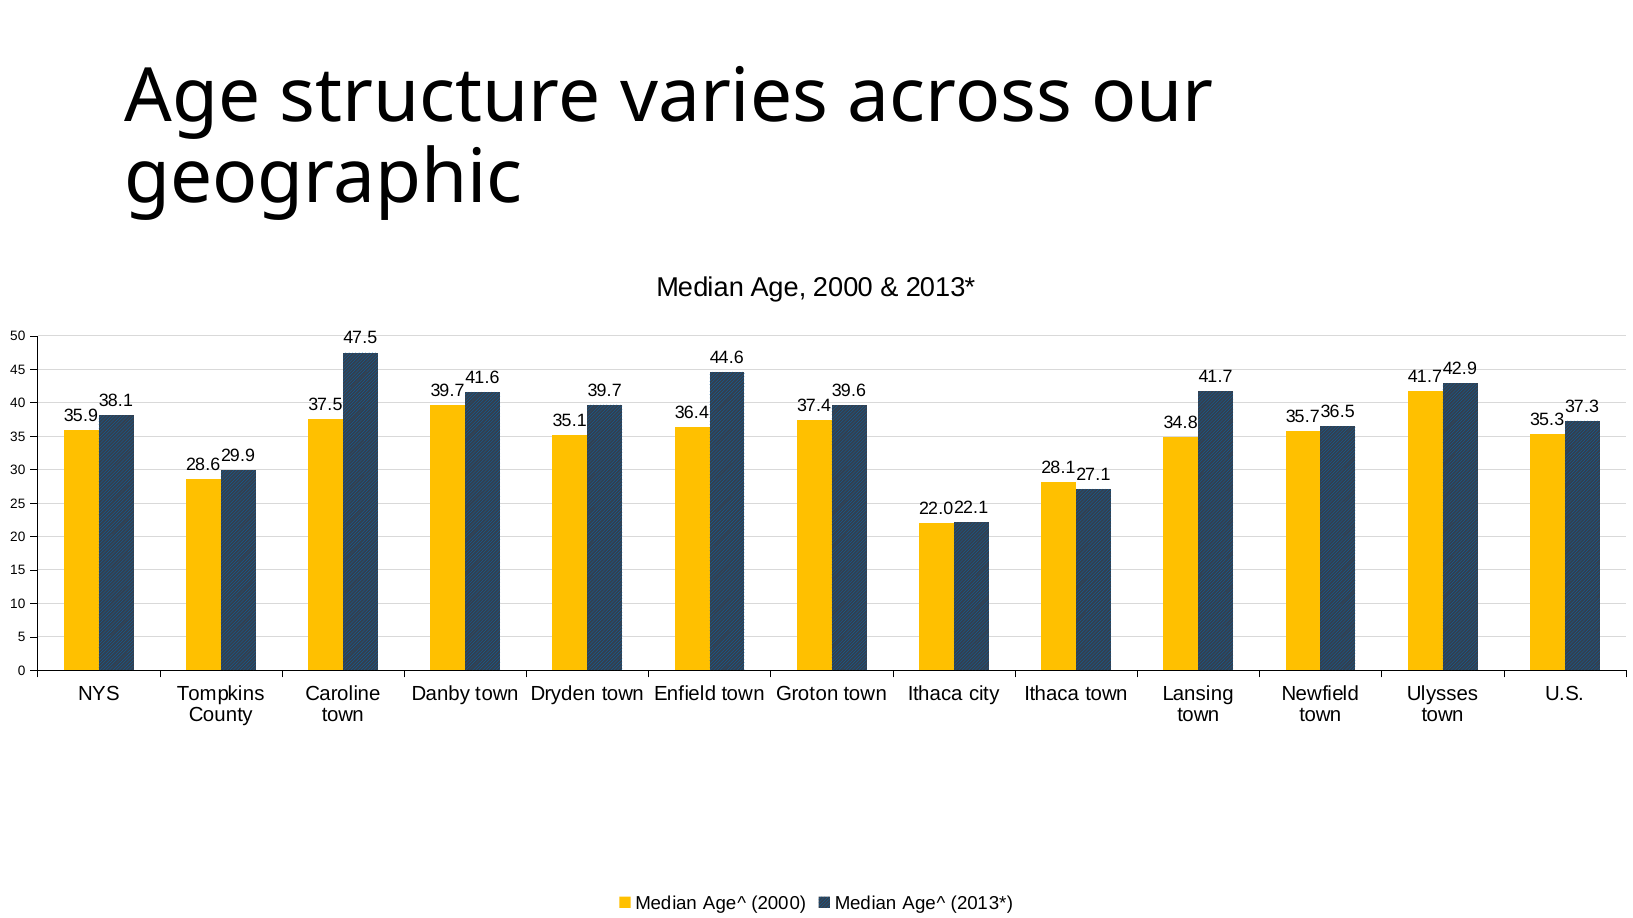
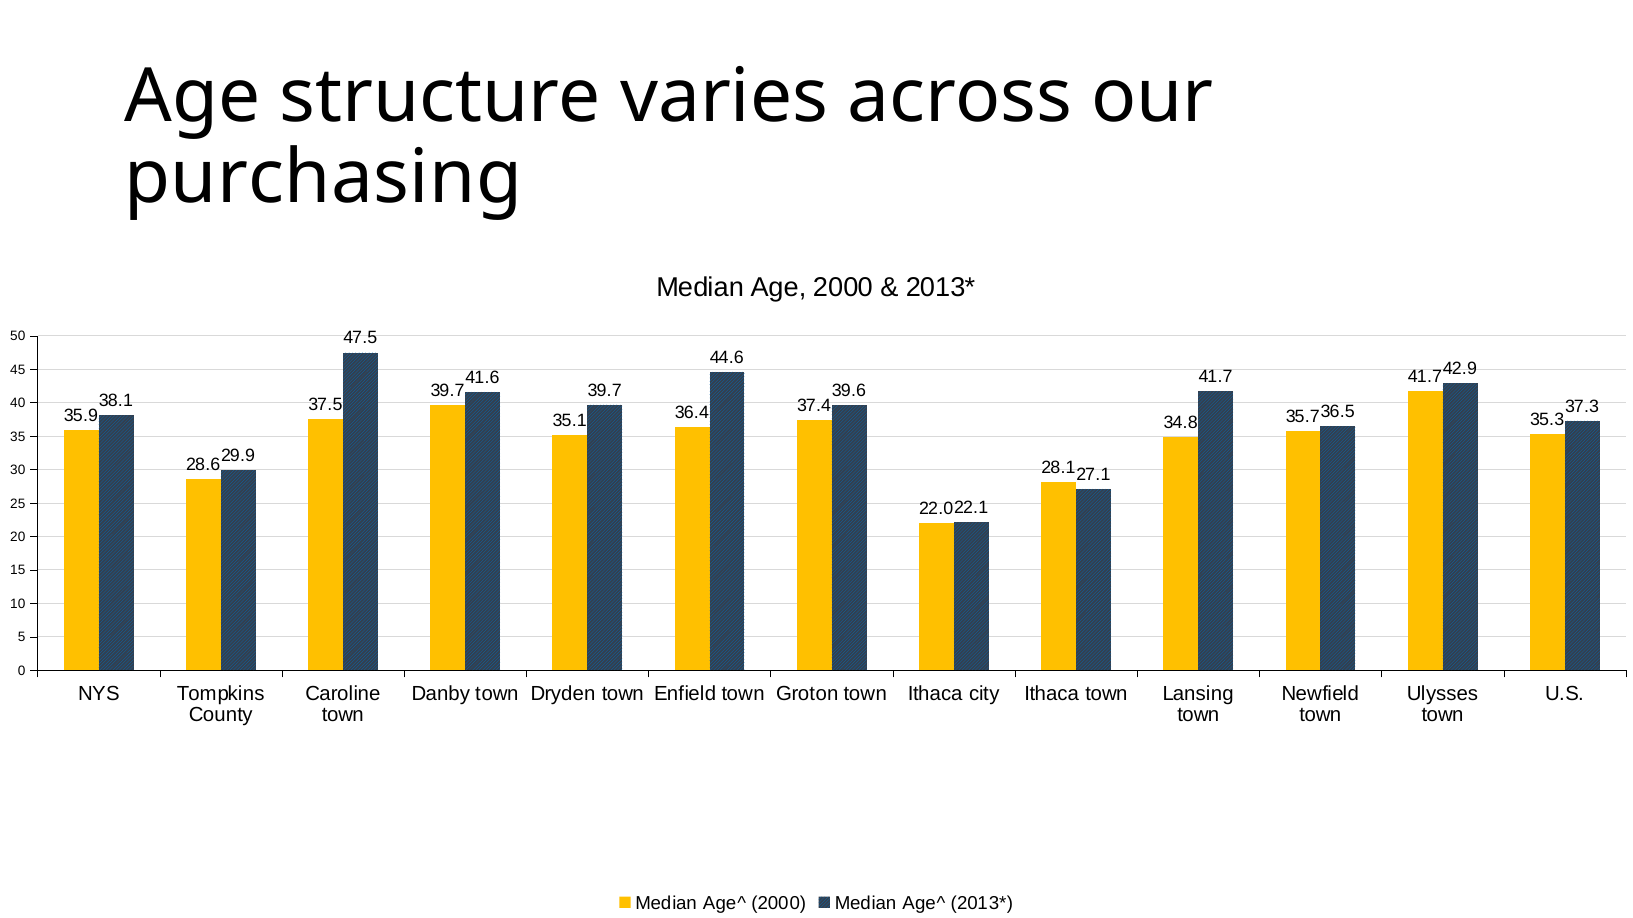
geographic: geographic -> purchasing (323, 178)
